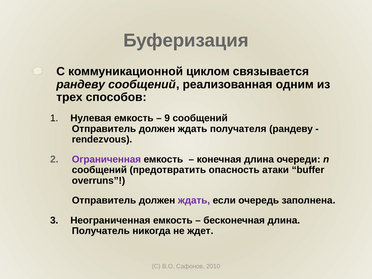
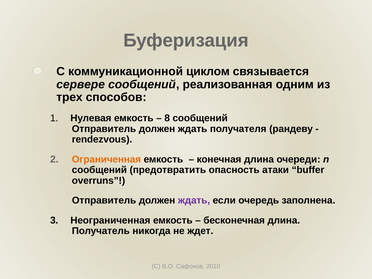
рандеву: рандеву -> сервере (81, 84)
9: 9 -> 8 (167, 118)
Ограниченная colour: purple -> orange (106, 159)
